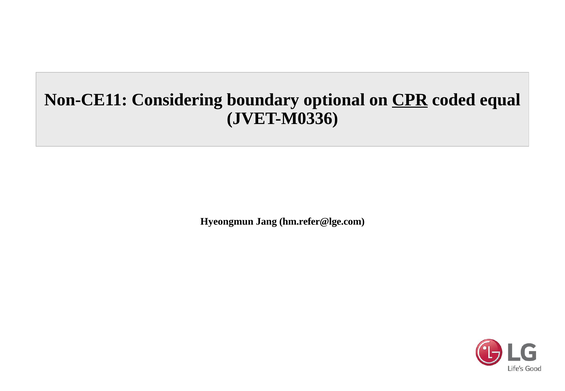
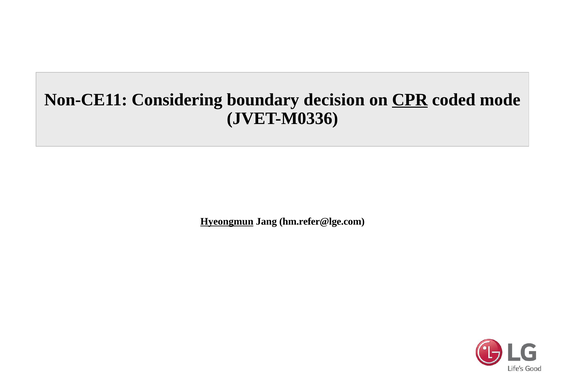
optional: optional -> decision (334, 100)
equal: equal -> mode (500, 100)
Hyeongmun underline: none -> present (227, 222)
